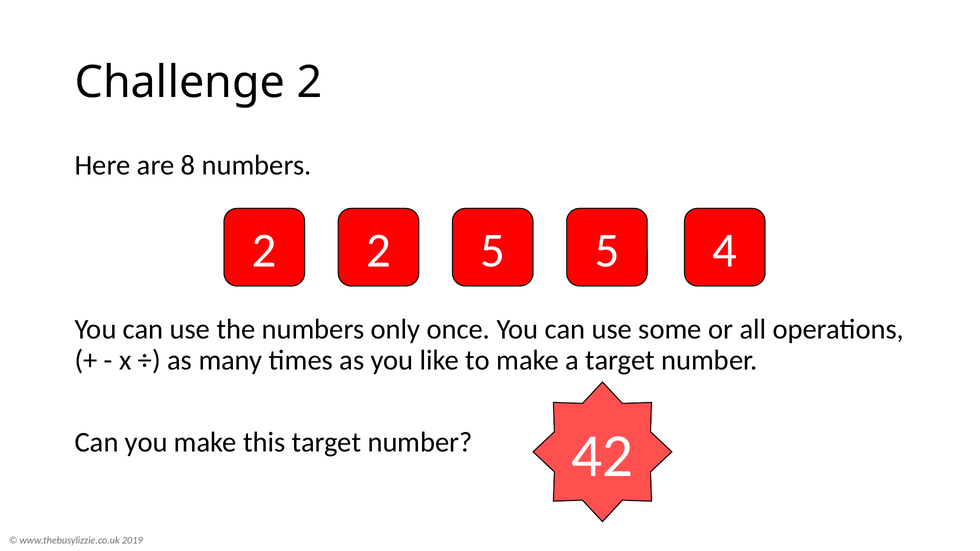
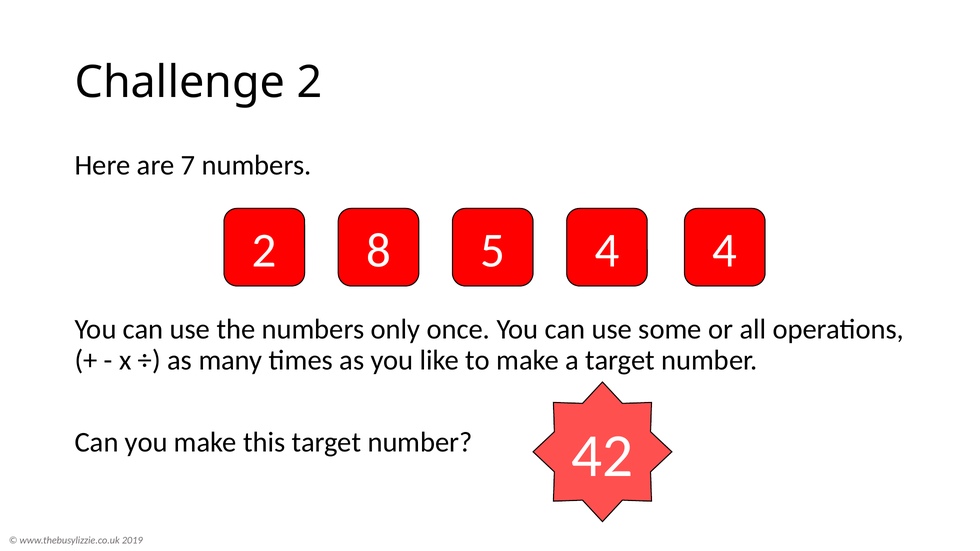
8: 8 -> 7 (188, 166)
2: 2 -> 8 (379, 251)
5 5: 5 -> 4 (607, 251)
